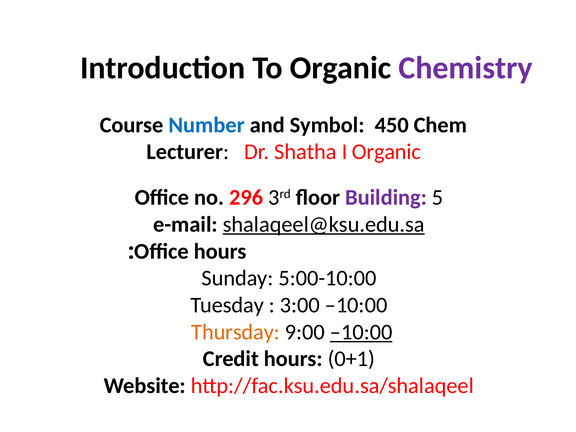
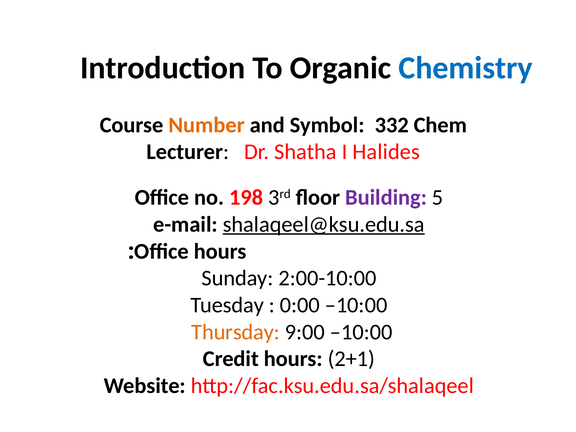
Chemistry colour: purple -> blue (466, 68)
Number colour: blue -> orange (207, 125)
450: 450 -> 332 (392, 125)
I Organic: Organic -> Halides (386, 152)
296: 296 -> 198 (246, 198)
5:00-10:00: 5:00-10:00 -> 2:00-10:00 (327, 278)
3:00: 3:00 -> 0:00 (300, 305)
–10:00 underline: present -> none (361, 332)
0+1: 0+1 -> 2+1 (351, 359)
